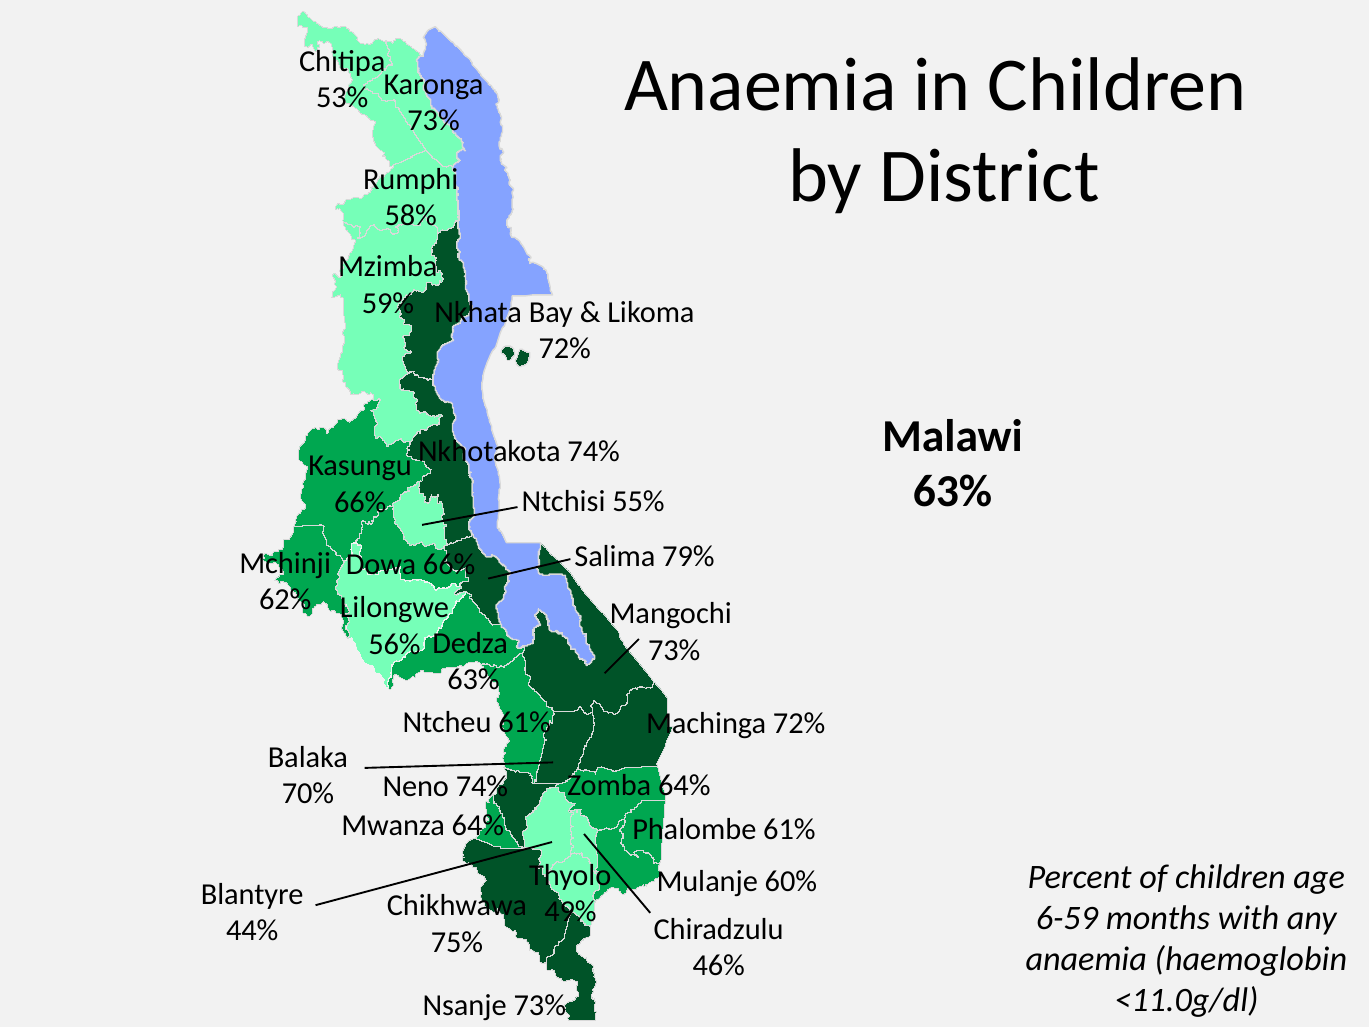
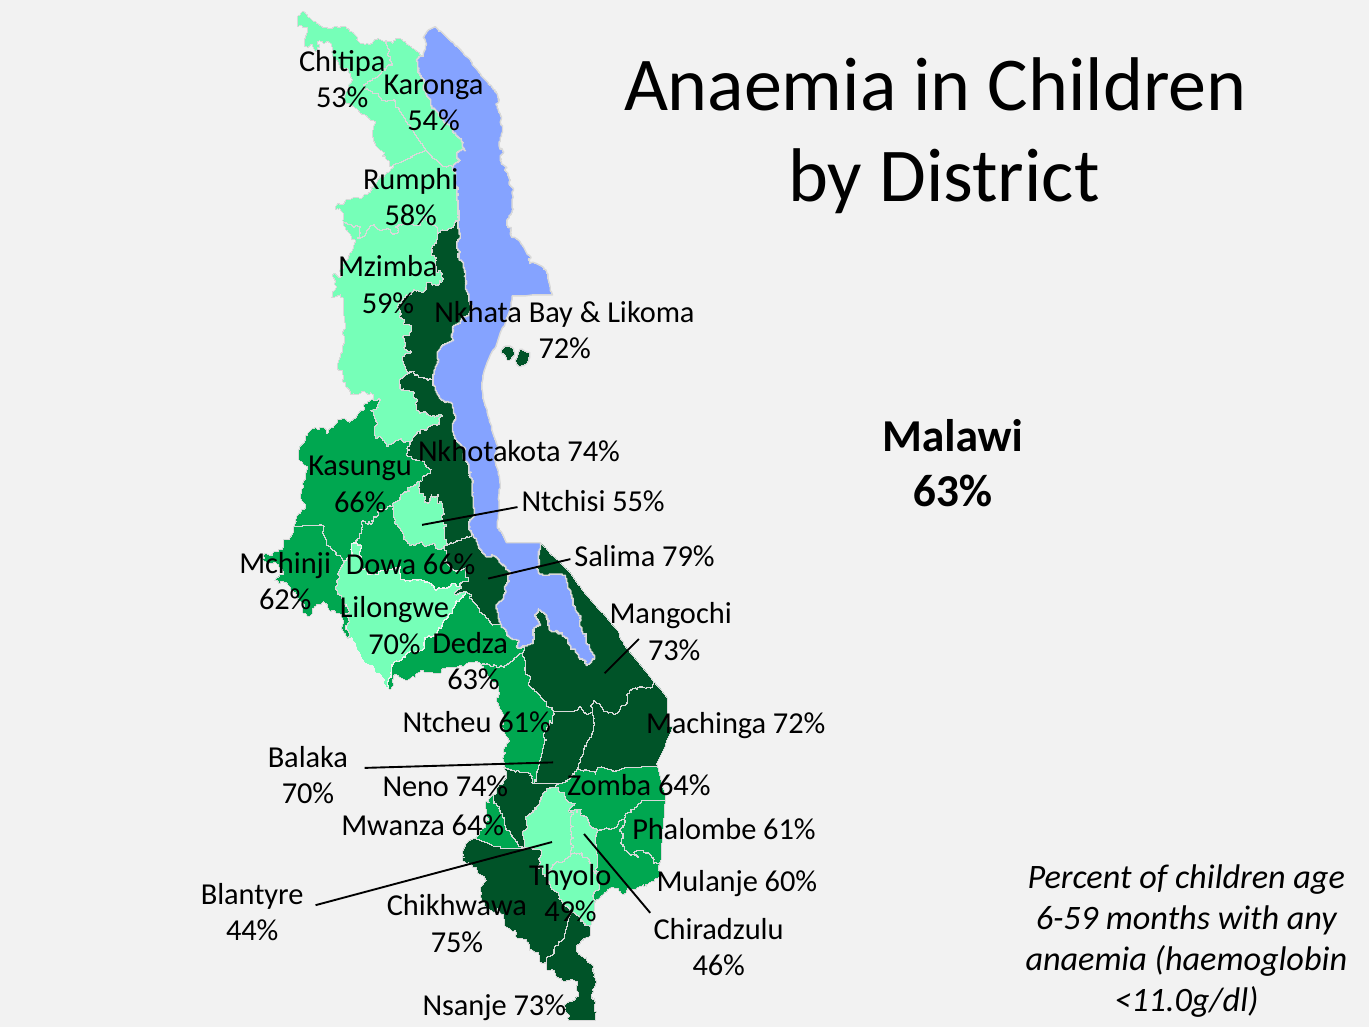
73%: 73% -> 54% (434, 121)
56%: 56% -> 70% (395, 644)
